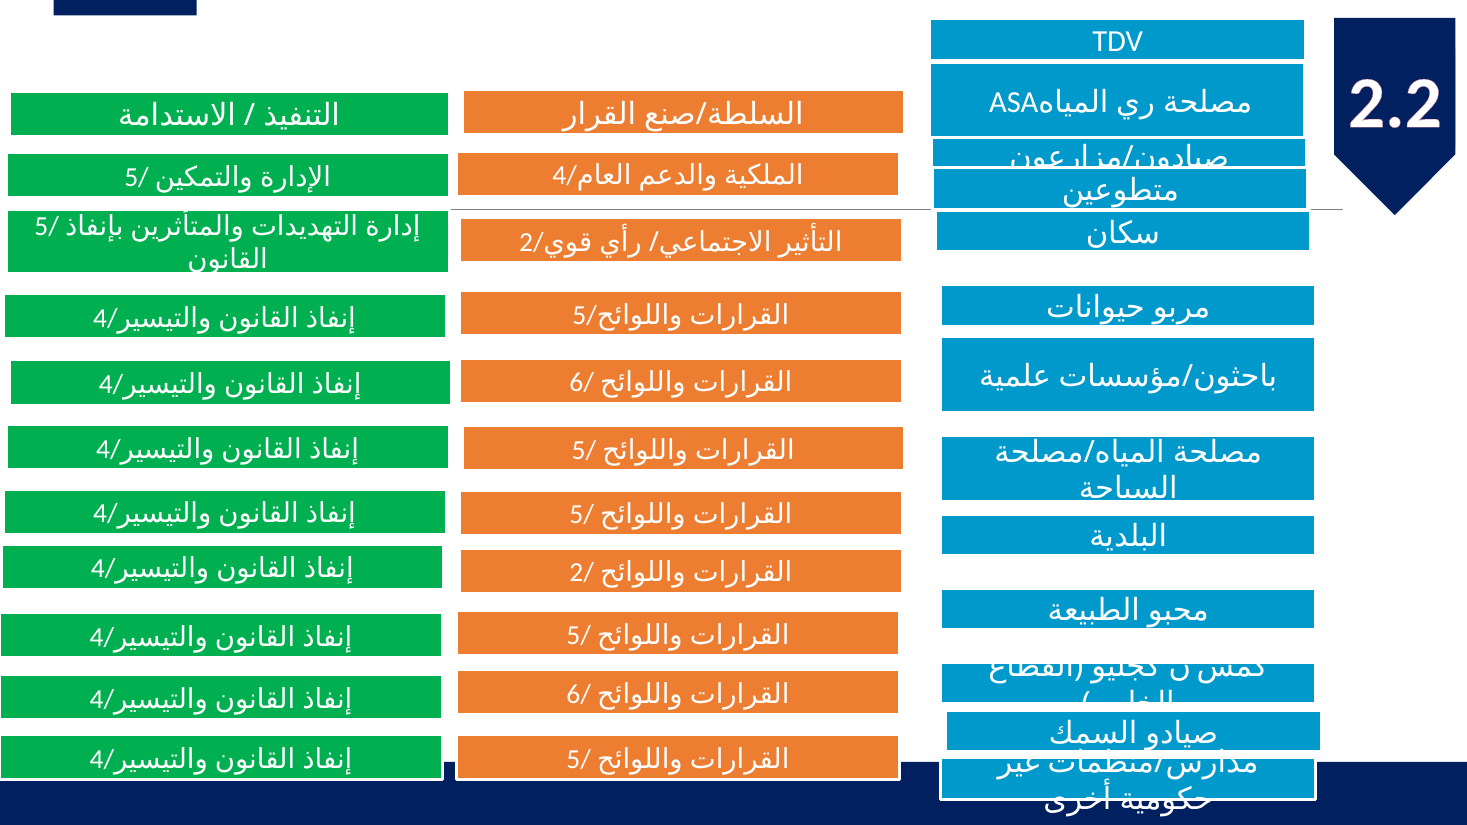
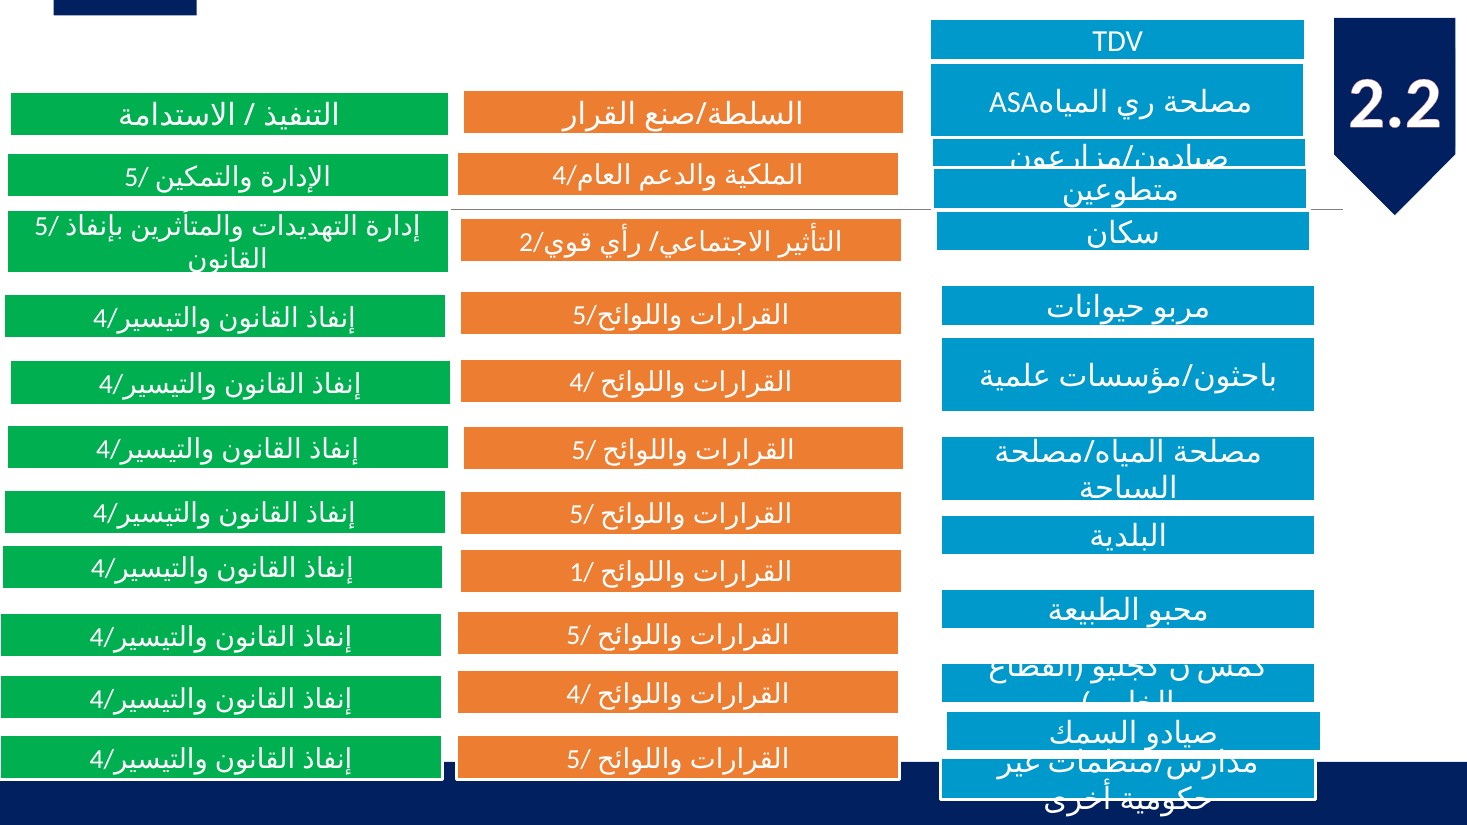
6/: 6/ -> 4/ (582, 383)
2/: 2/ -> 1/ (582, 573)
6/: 6/ -> 4/ (579, 695)
